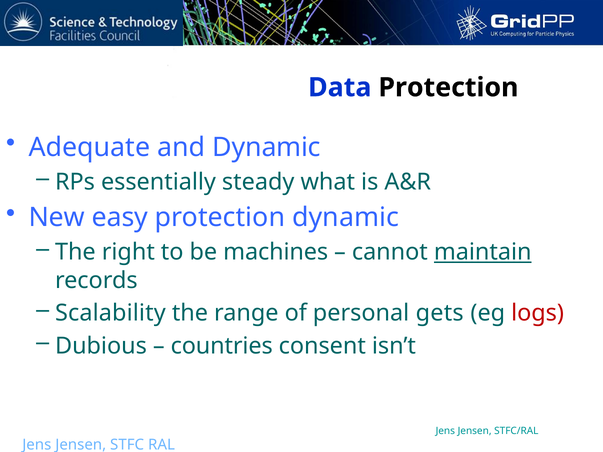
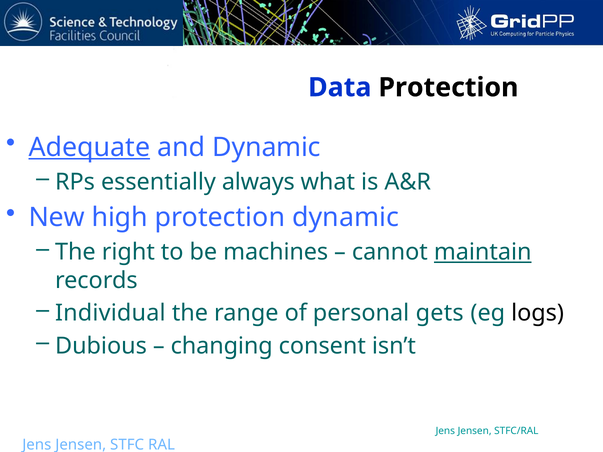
Adequate underline: none -> present (89, 147)
steady: steady -> always (258, 182)
easy: easy -> high (120, 218)
Scalability: Scalability -> Individual (110, 313)
logs colour: red -> black (538, 313)
countries: countries -> changing (222, 346)
